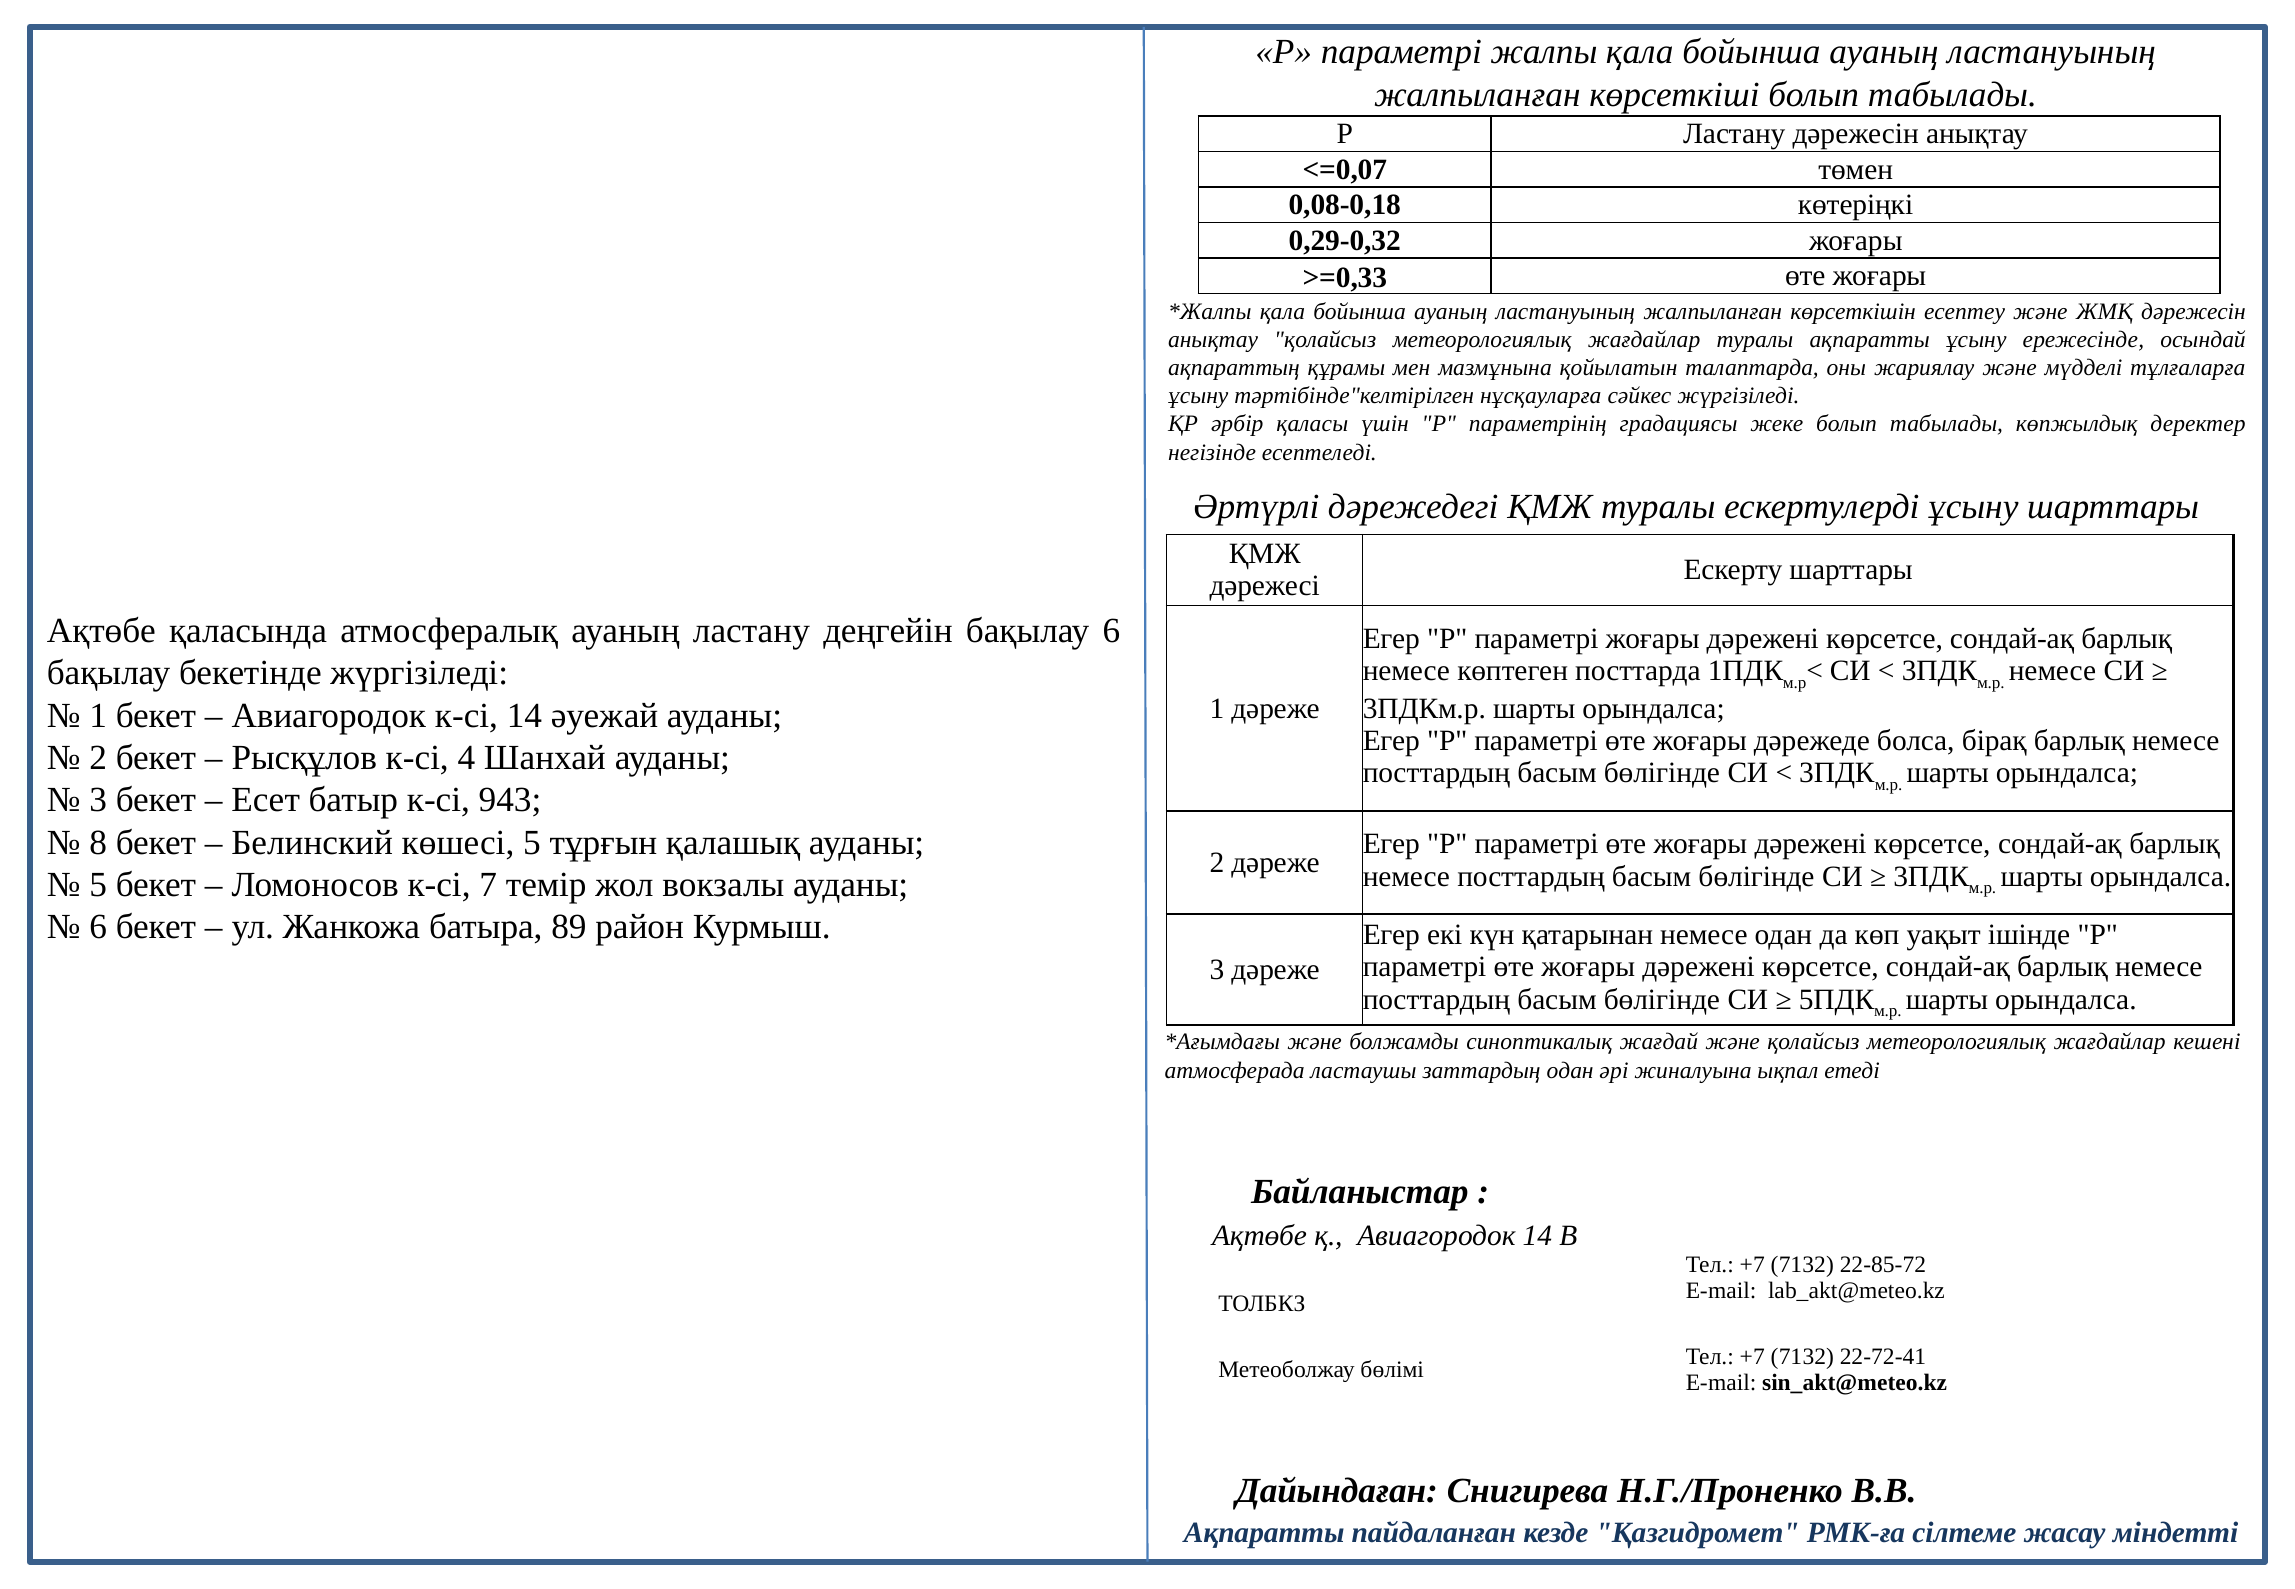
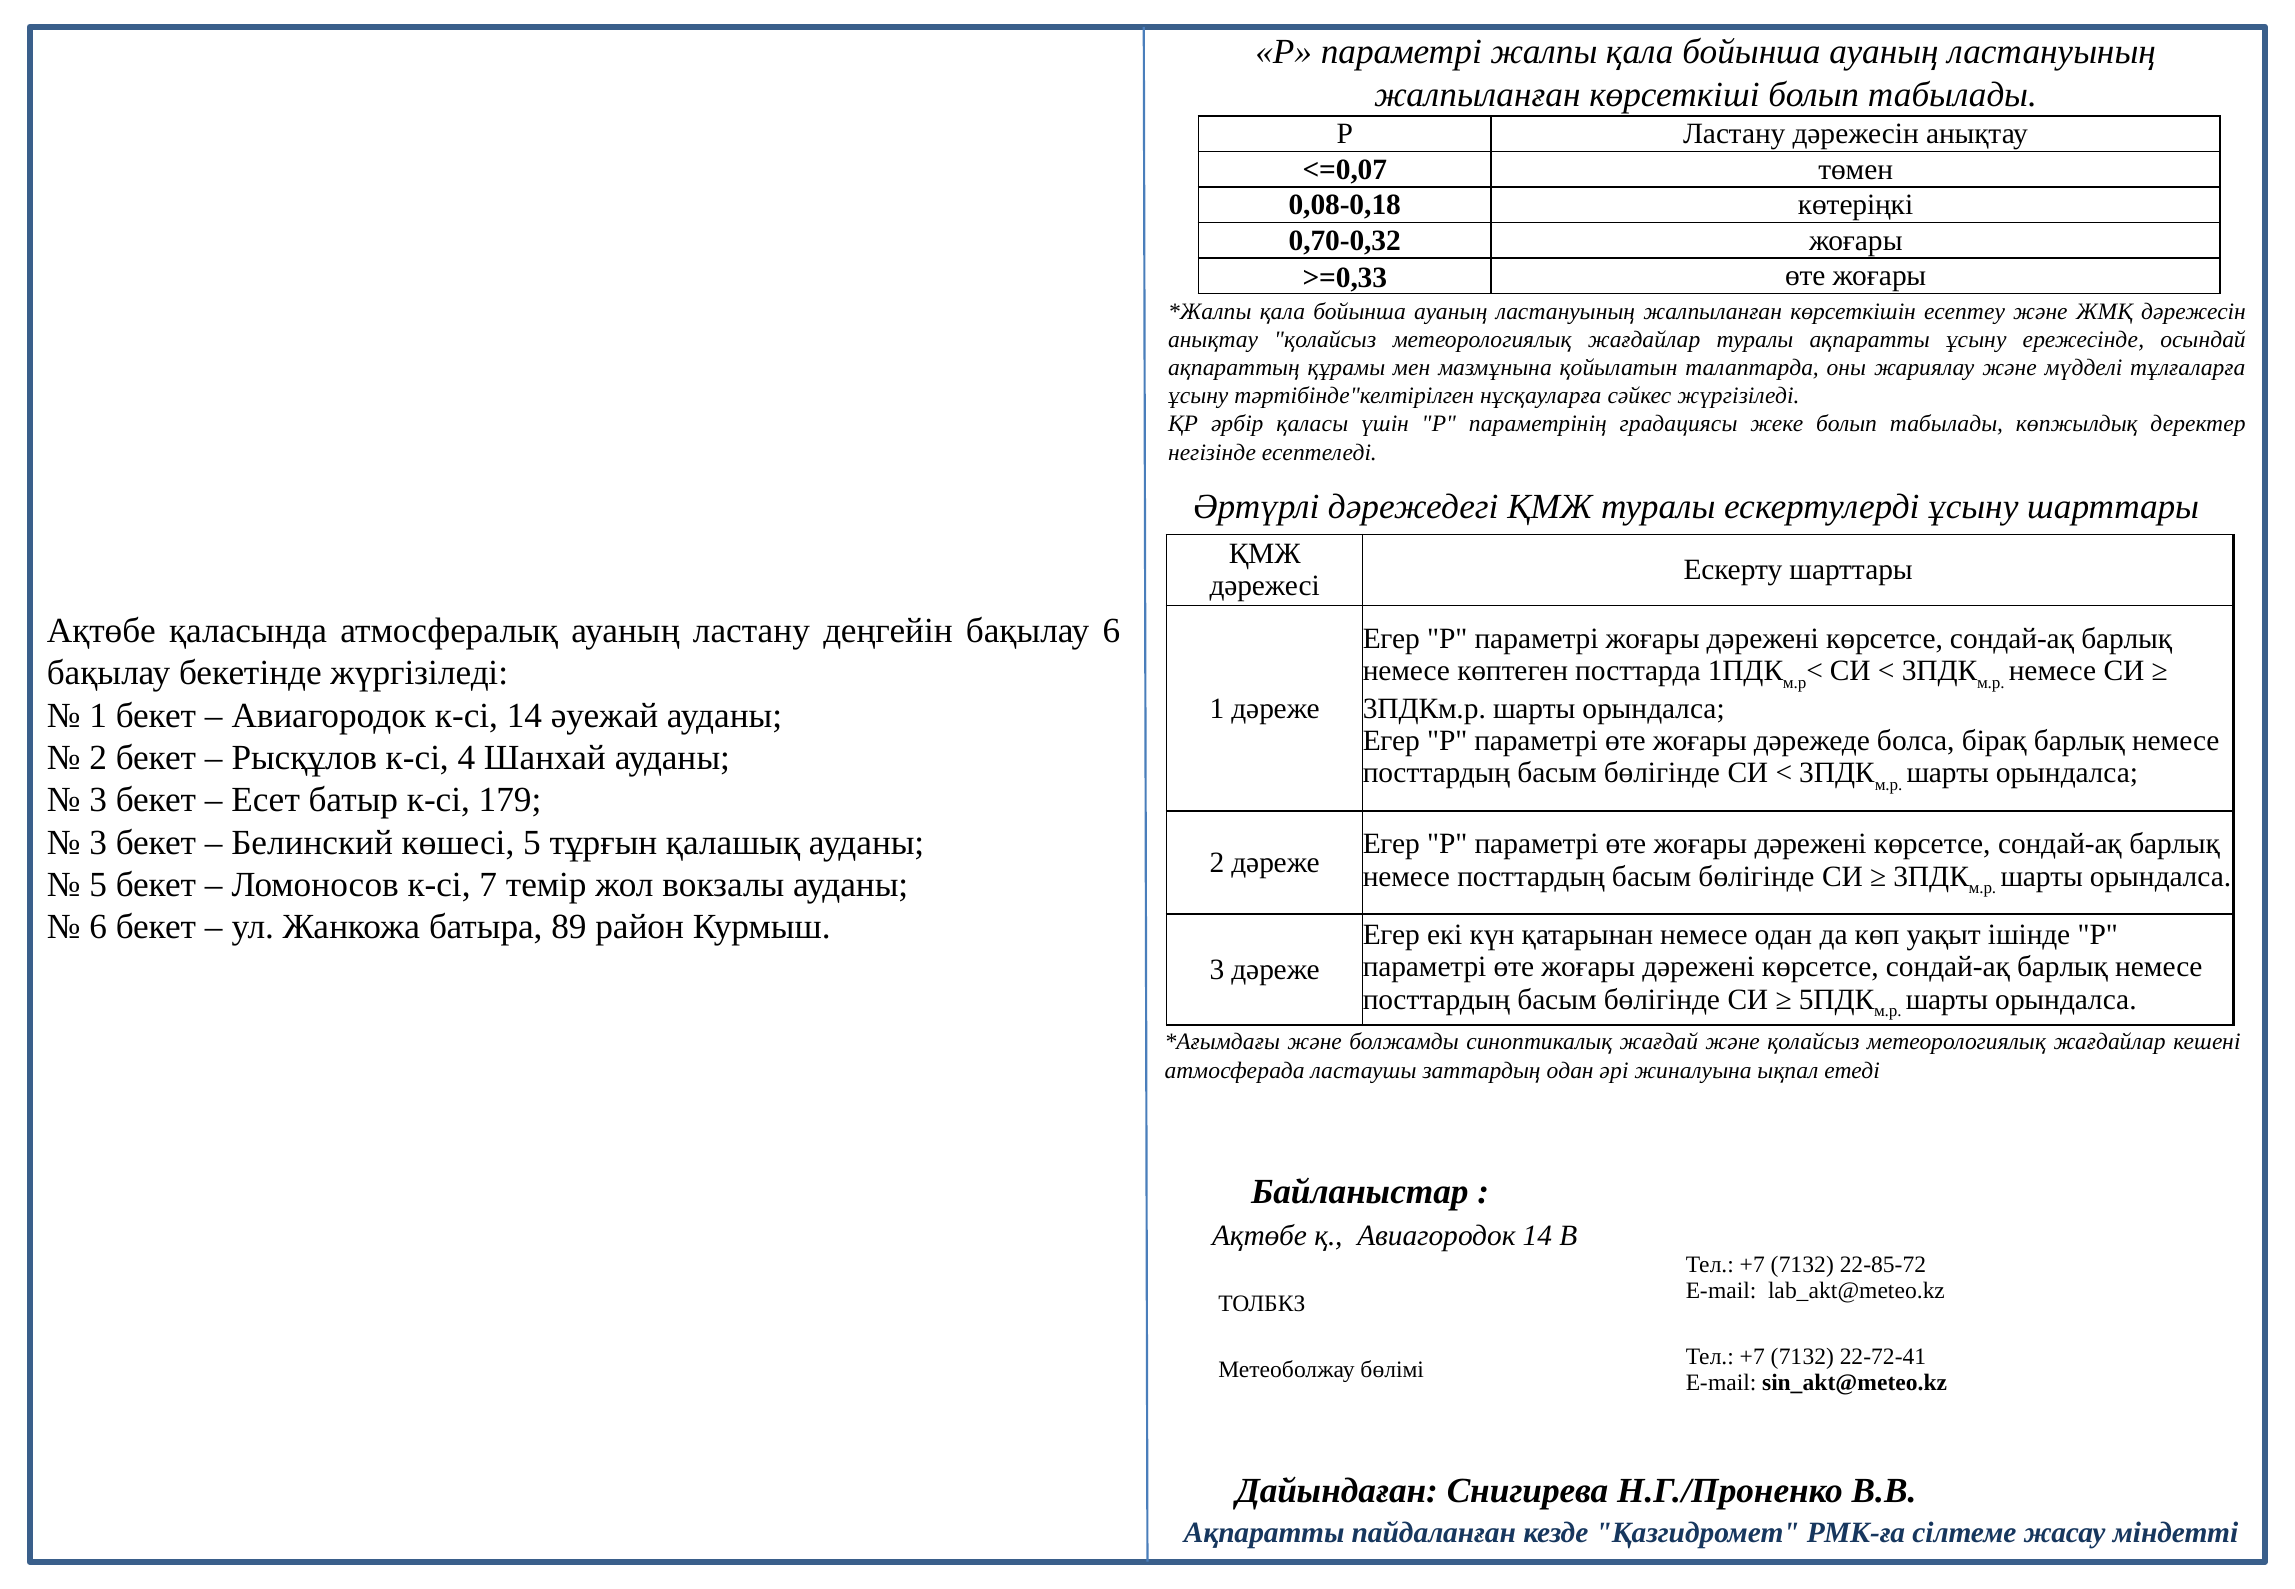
0,29-0,32: 0,29-0,32 -> 0,70-0,32 (1345, 240)
943: 943 -> 179 (510, 800)
8: 8 -> 3 (98, 842)
